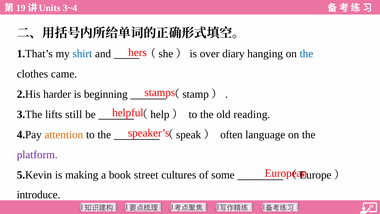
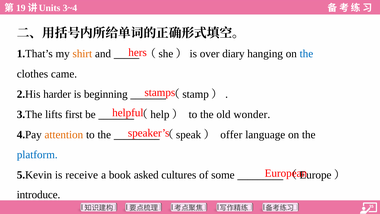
shirt colour: blue -> orange (82, 54)
still: still -> first (74, 114)
reading: reading -> wonder (252, 114)
often: often -> offer (231, 134)
platform colour: purple -> blue (37, 155)
making: making -> receive (82, 175)
street: street -> asked (146, 175)
